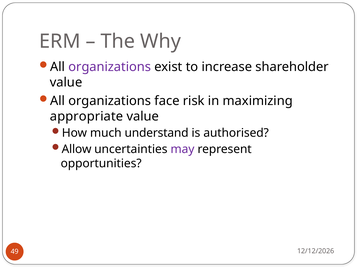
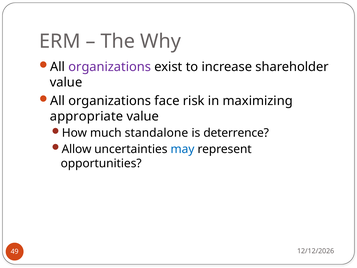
understand: understand -> standalone (156, 133)
authorised: authorised -> deterrence (236, 133)
may colour: purple -> blue (182, 149)
